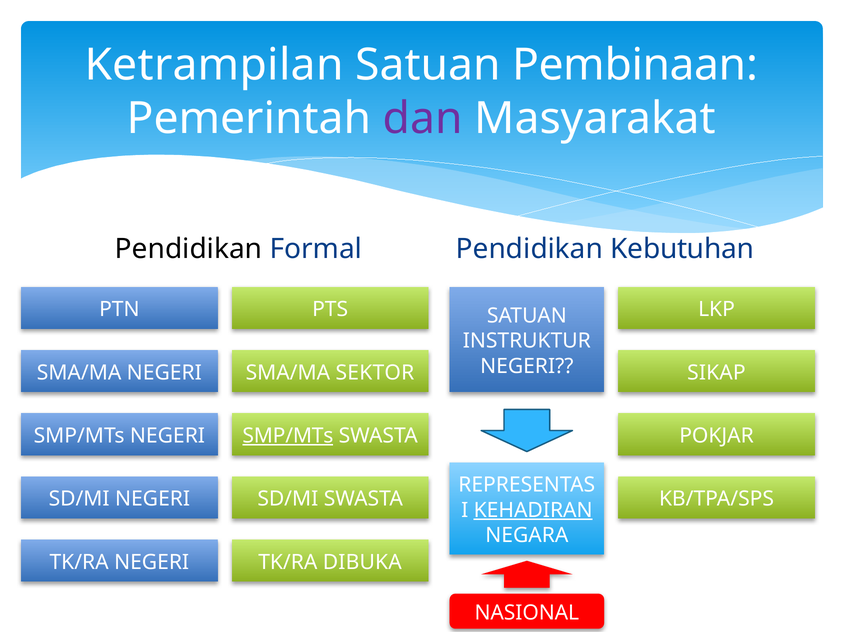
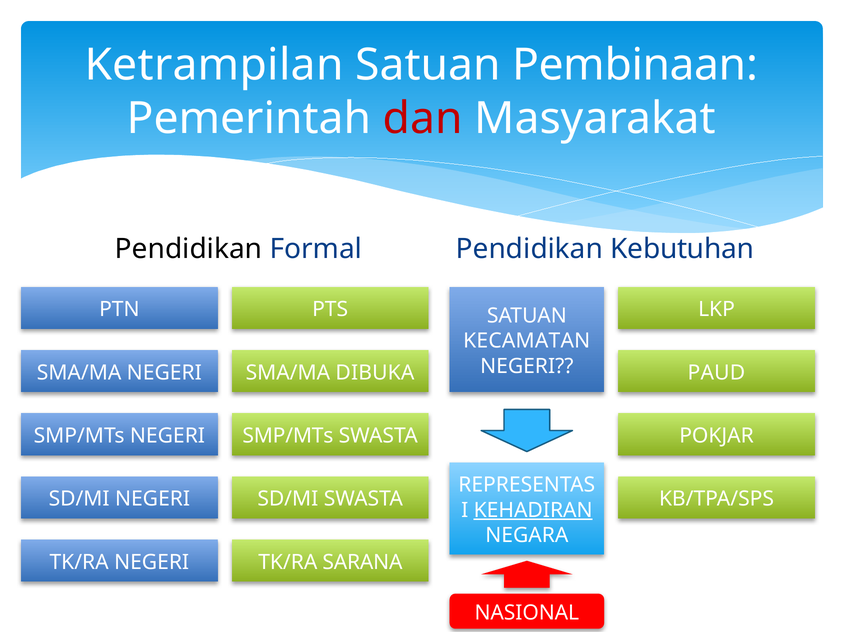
dan colour: purple -> red (423, 119)
INSTRUKTUR: INSTRUKTUR -> KECAMATAN (527, 341)
SEKTOR: SEKTOR -> DIBUKA (375, 373)
SIKAP: SIKAP -> PAUD (716, 373)
SMP/MTs underline: present -> none (288, 436)
DIBUKA: DIBUKA -> SARANA (362, 562)
